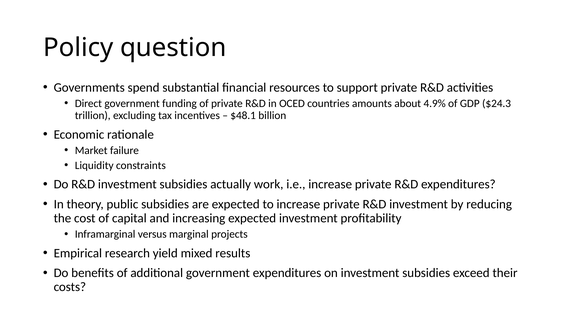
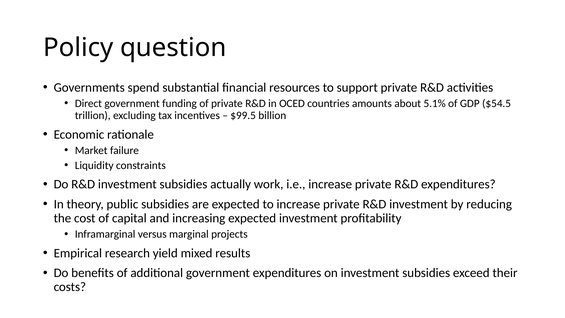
4.9%: 4.9% -> 5.1% (435, 103)
$24.3: $24.3 -> $54.5 (497, 103)
$48.1: $48.1 -> $99.5 (243, 115)
